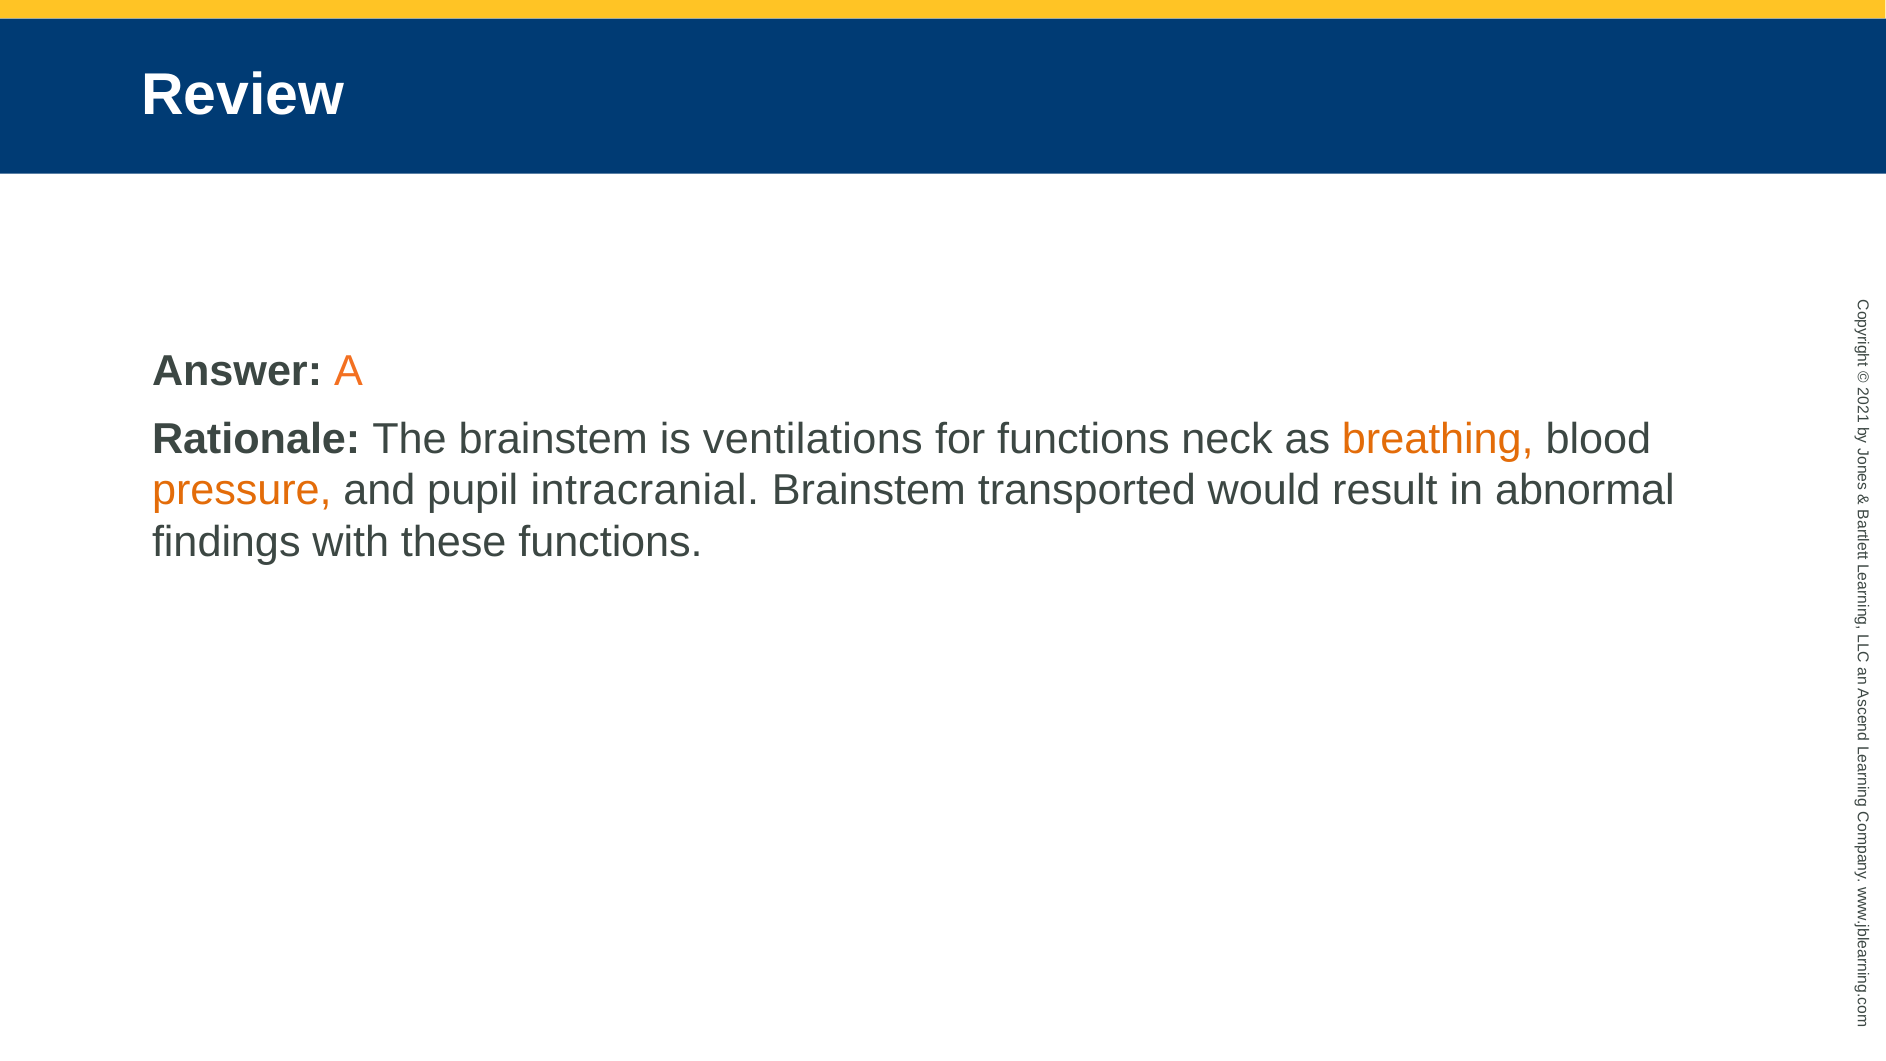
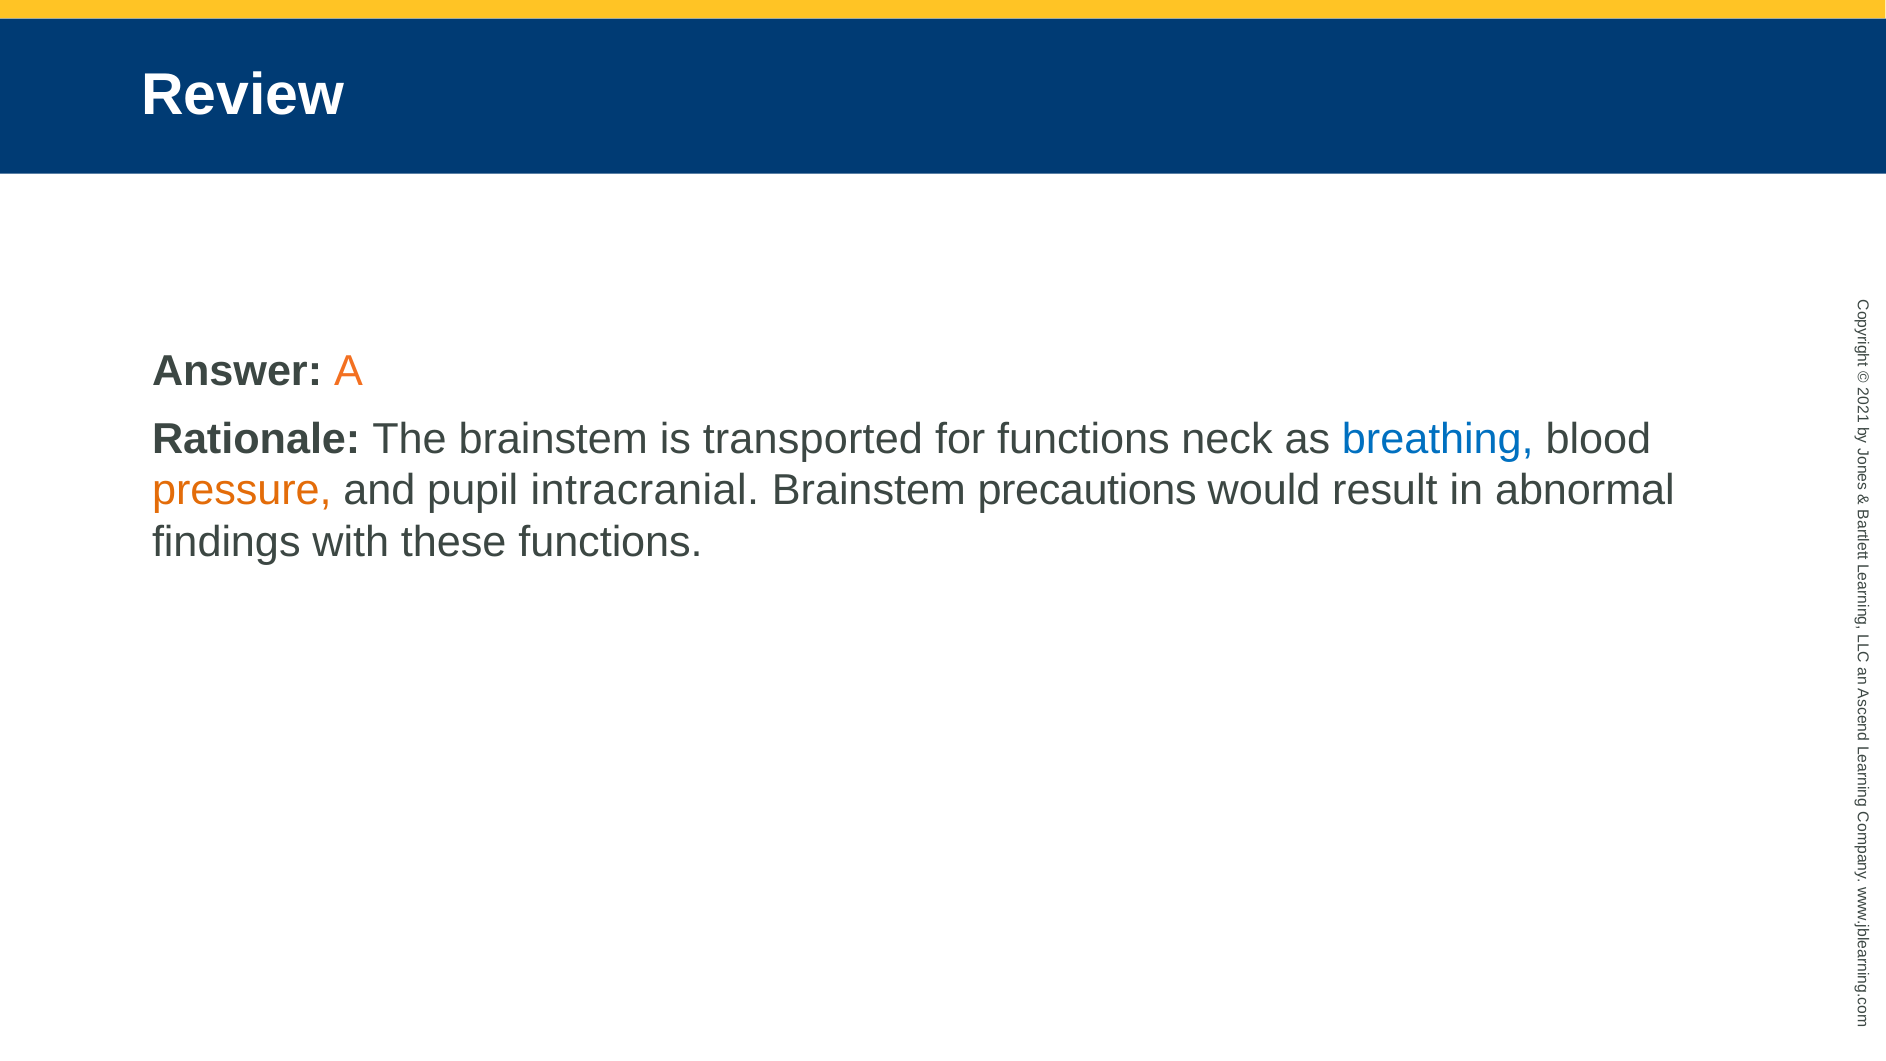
ventilations: ventilations -> transported (813, 439)
breathing colour: orange -> blue (1438, 439)
transported: transported -> precautions (1087, 491)
